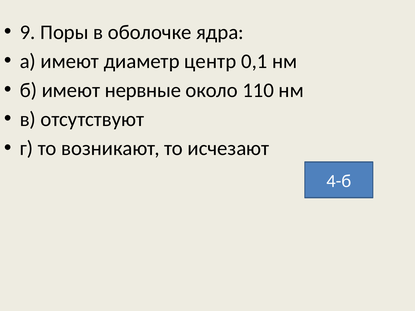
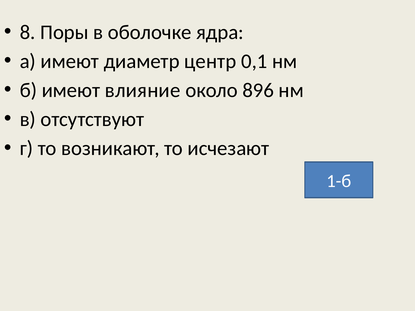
9: 9 -> 8 (28, 32)
нервные: нервные -> влияние (143, 90)
110: 110 -> 896 (258, 90)
4-б: 4-б -> 1-б (339, 181)
